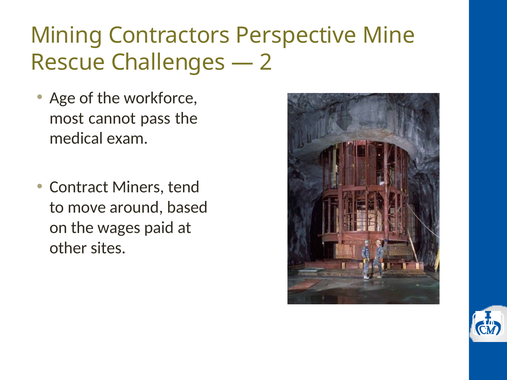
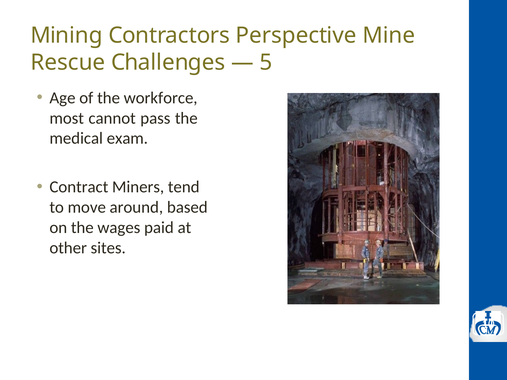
2: 2 -> 5 (266, 62)
